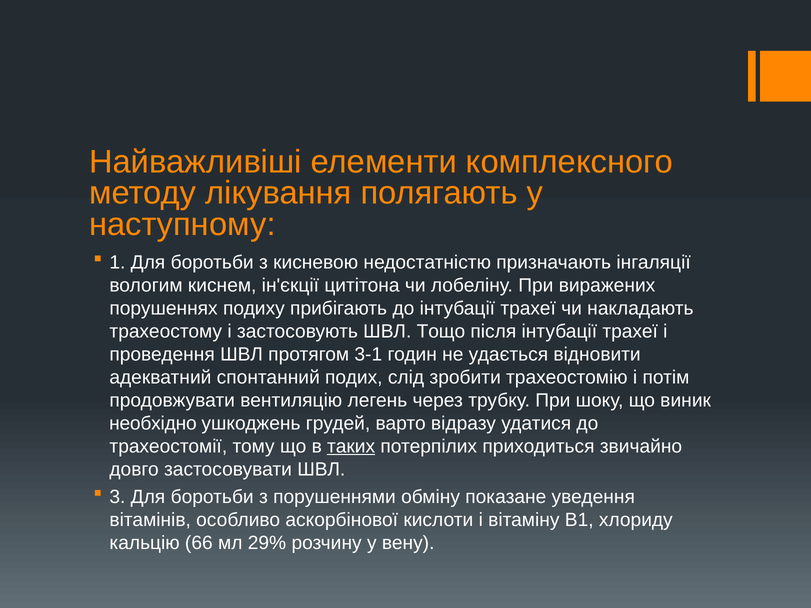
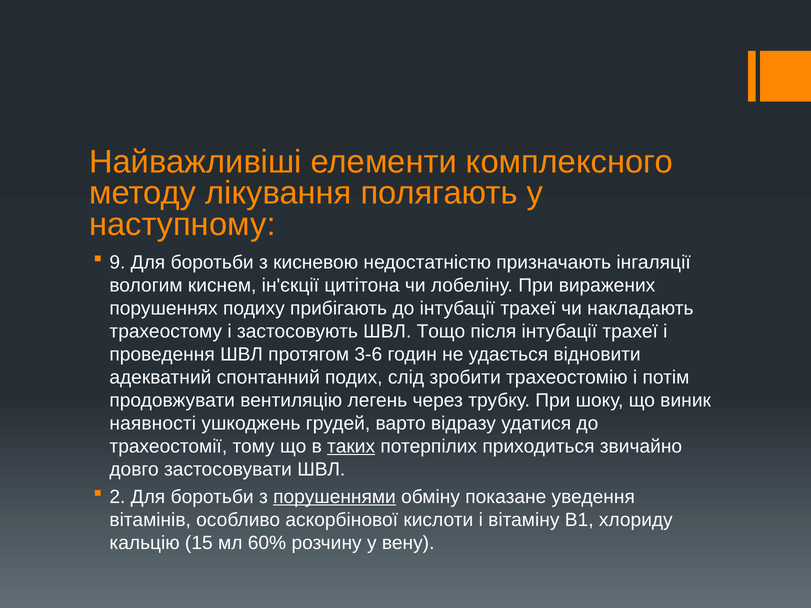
1: 1 -> 9 (117, 263)
3-1: 3-1 -> 3-6 (368, 355)
необхідно: необхідно -> наявності (153, 423)
3: 3 -> 2 (117, 497)
порушеннями underline: none -> present (334, 497)
66: 66 -> 15 (199, 543)
29%: 29% -> 60% (267, 543)
